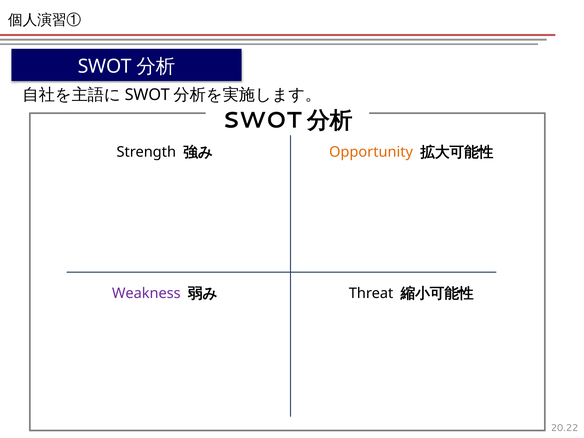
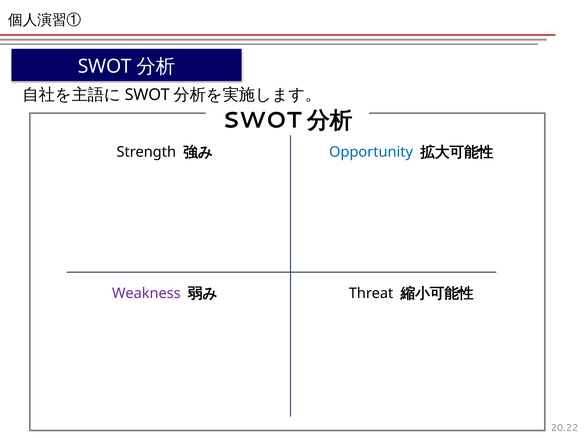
Opportunity colour: orange -> blue (371, 152)
